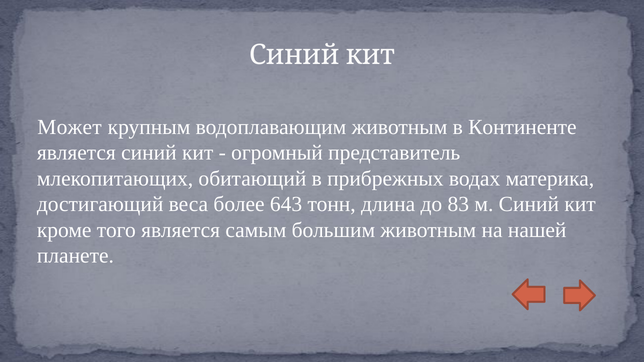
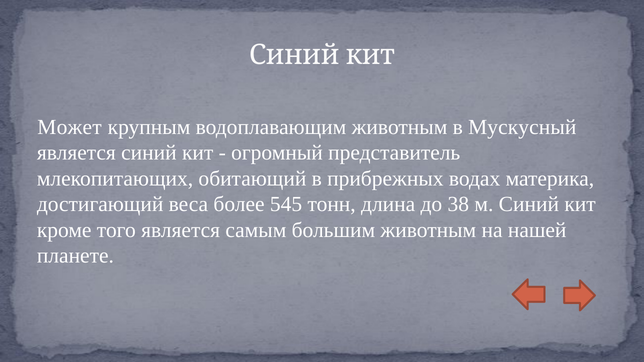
Континенте: Континенте -> Мускусный (522, 127)
643: 643 -> 545 (286, 204)
83: 83 -> 38 (458, 204)
